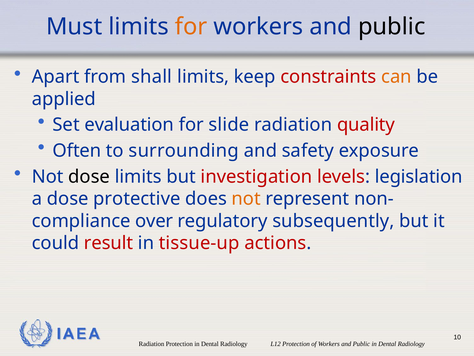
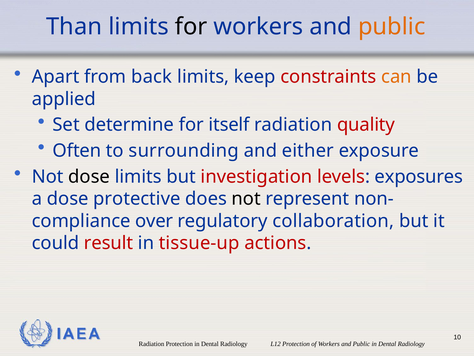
Must: Must -> Than (74, 26)
for colour: orange -> black (191, 26)
public colour: black -> orange (392, 26)
shall: shall -> back (152, 77)
evaluation: evaluation -> determine (129, 125)
slide: slide -> itself (229, 125)
safety: safety -> either (308, 151)
legislation: legislation -> exposures (419, 176)
not colour: orange -> black (246, 199)
subsequently: subsequently -> collaboration (333, 221)
